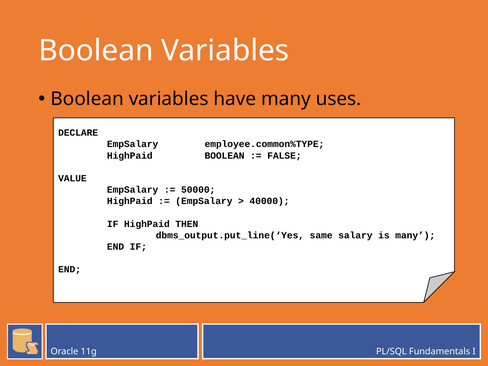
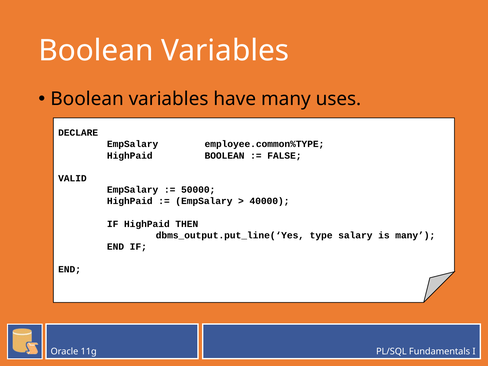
VALUE: VALUE -> VALID (72, 178)
same: same -> type (321, 235)
